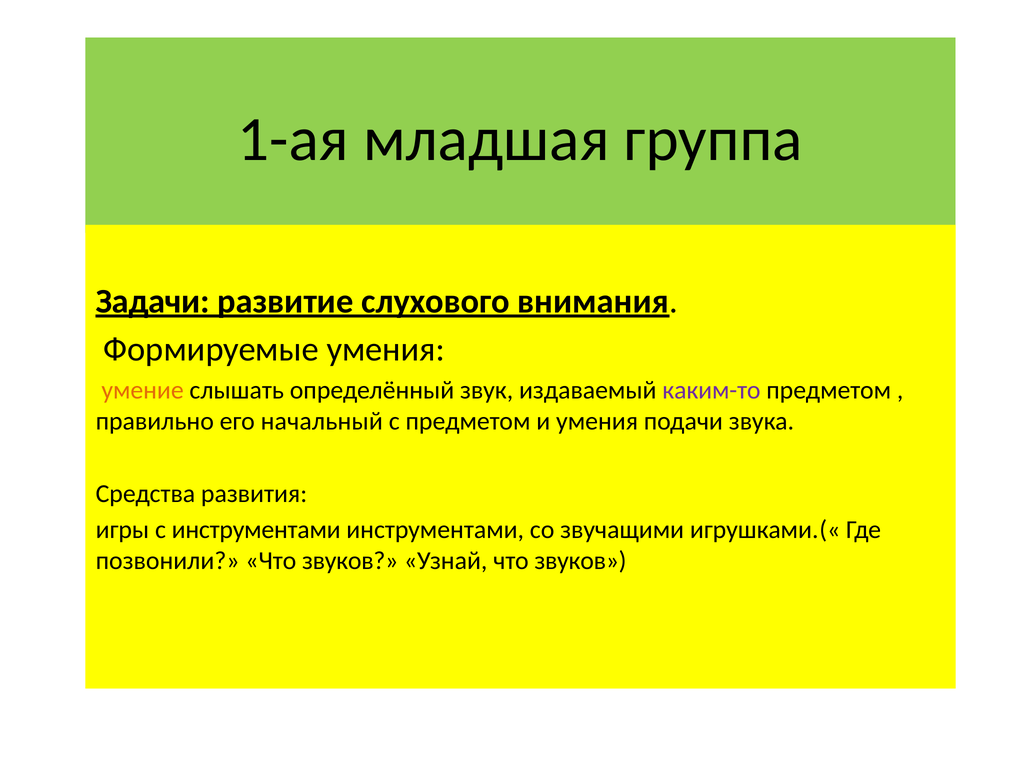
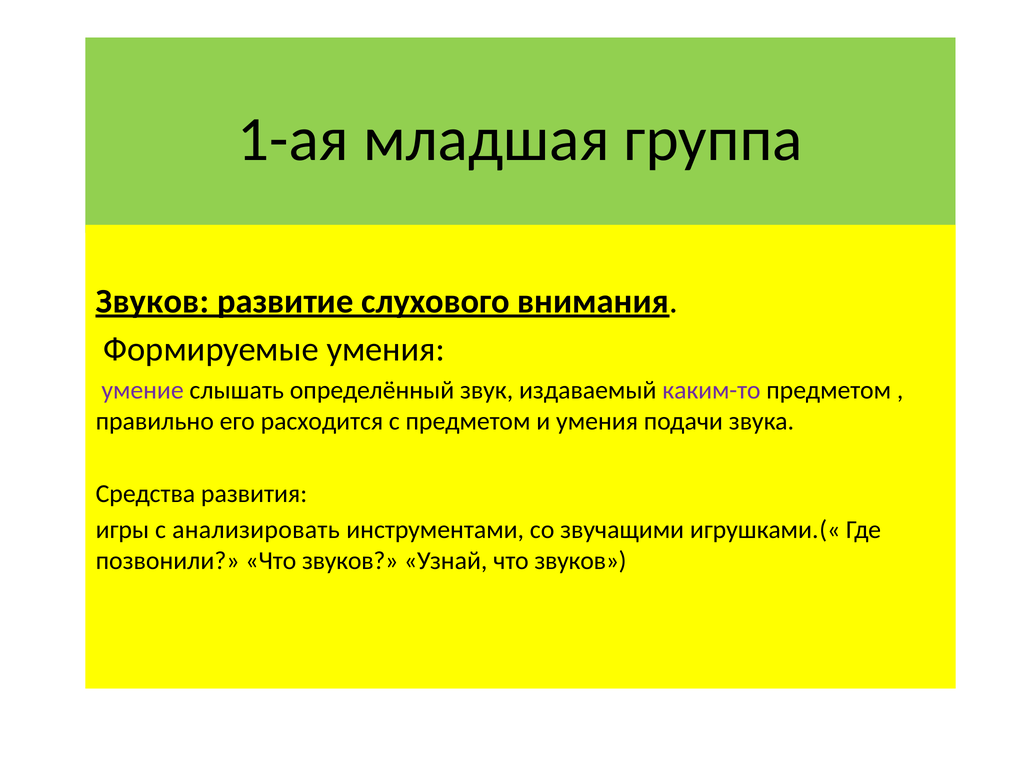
Задачи: Задачи -> Звуков (152, 301)
умение colour: orange -> purple (143, 390)
начальный: начальный -> расходится (322, 421)
с инструментами: инструментами -> анализировать (256, 529)
